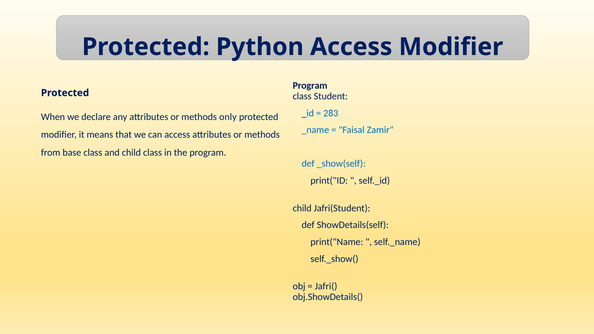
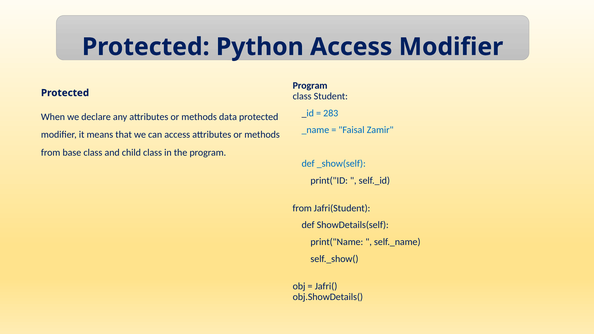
only: only -> data (228, 117)
child: child -> from (302, 208)
